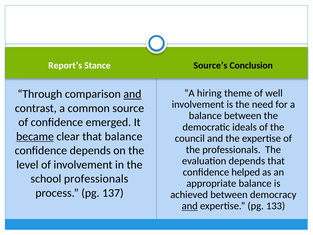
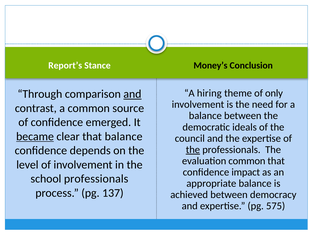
Source’s: Source’s -> Money’s (211, 65)
well: well -> only (274, 93)
the underline: none -> present (193, 149)
evaluation depends: depends -> common (247, 161)
helped: helped -> impact (246, 172)
and underline: present -> none (190, 206)
133: 133 -> 575 (276, 206)
